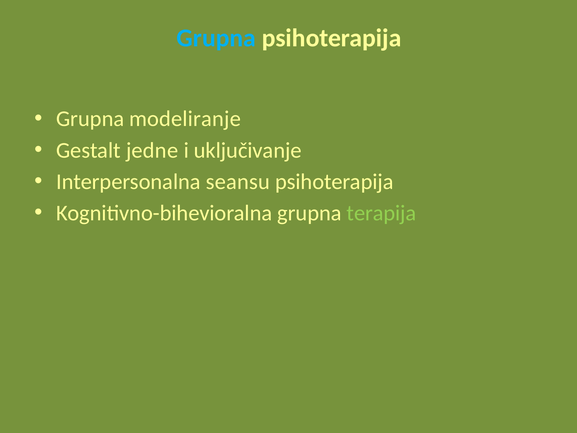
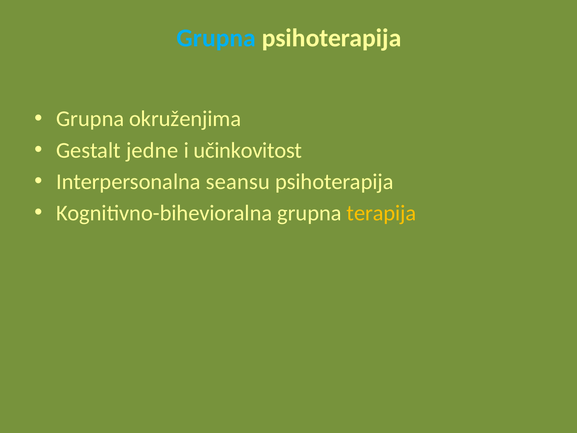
modeliranje: modeliranje -> okruženjima (185, 119)
uključivanje: uključivanje -> učinkovitost (248, 150)
terapija colour: light green -> yellow (381, 213)
